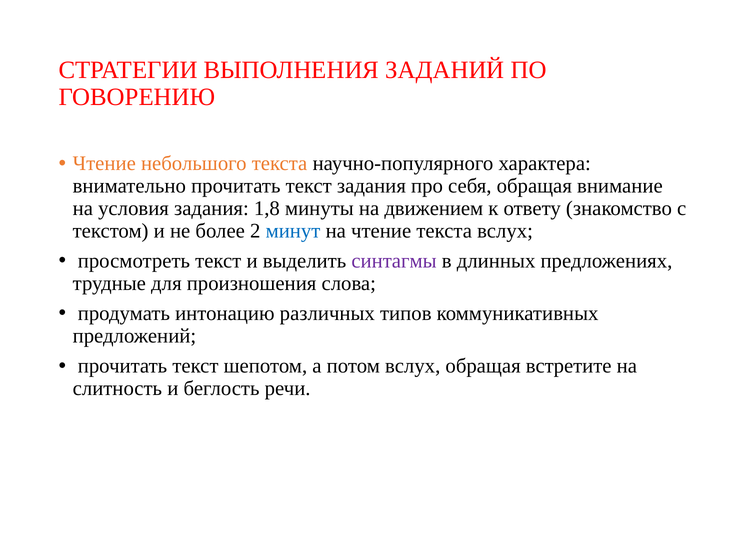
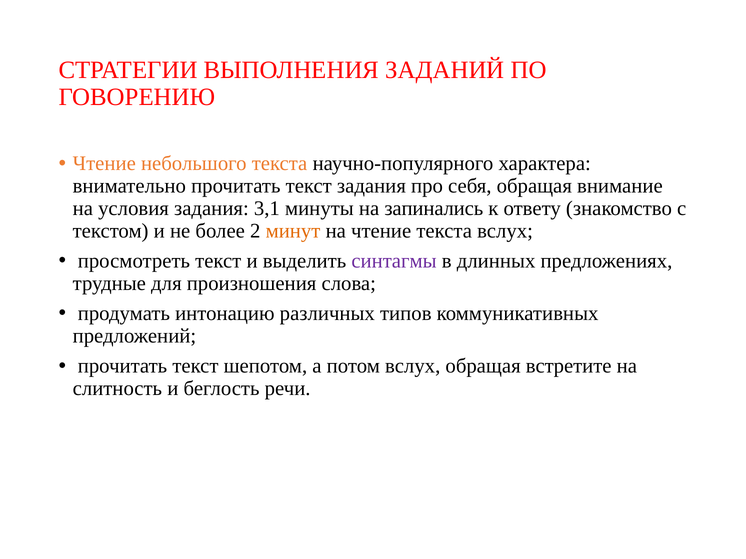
1,8: 1,8 -> 3,1 (267, 209)
движением: движением -> запинались (434, 209)
минут colour: blue -> orange (293, 231)
